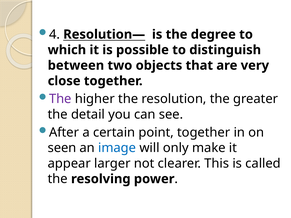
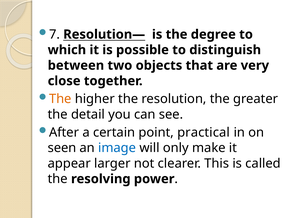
4: 4 -> 7 (54, 34)
The colour: purple -> orange (60, 99)
point together: together -> practical (204, 133)
